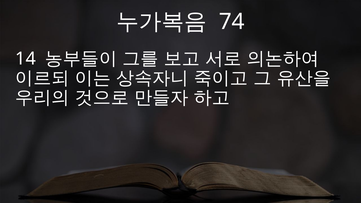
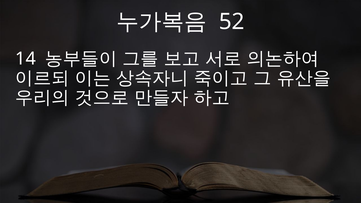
74: 74 -> 52 (232, 22)
